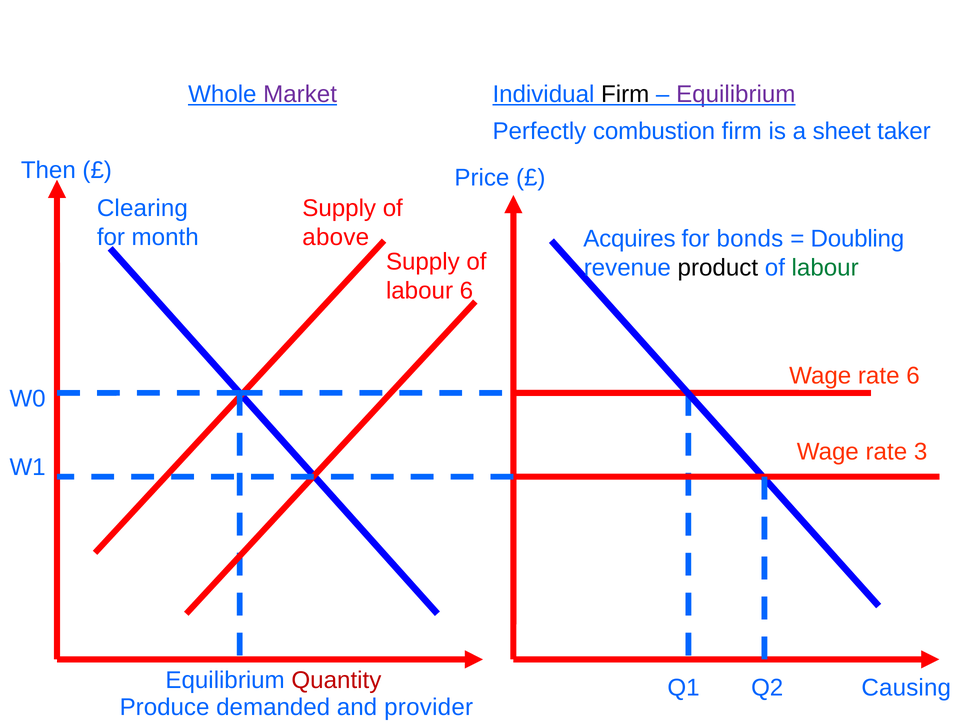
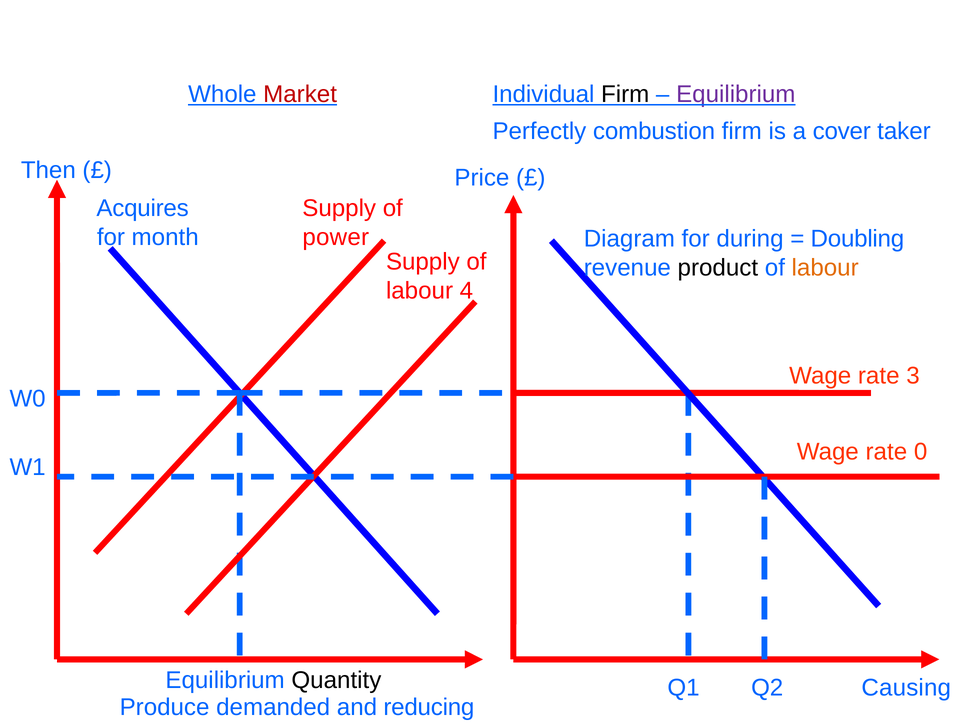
Market colour: purple -> red (300, 94)
sheet: sheet -> cover (842, 131)
Clearing: Clearing -> Acquires (143, 208)
above: above -> power (336, 237)
Acquires: Acquires -> Diagram (629, 239)
bonds: bonds -> during (750, 239)
labour colour: green -> orange (825, 268)
labour 6: 6 -> 4 (466, 290)
6: 6 -> 3 (913, 376)
3: 3 -> 0 (921, 452)
Quantity colour: red -> black (336, 680)
provider: provider -> reducing (429, 707)
